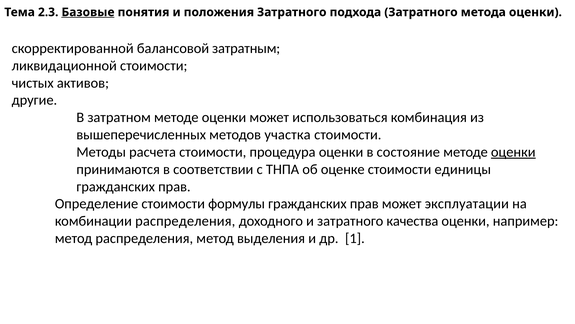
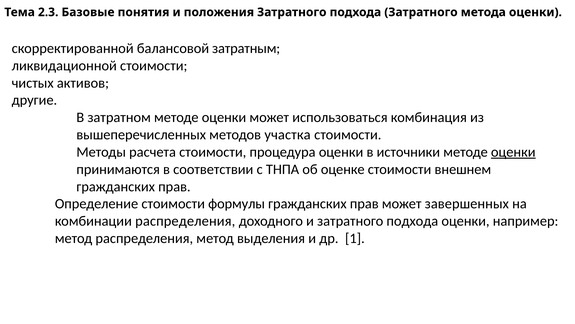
Базовые underline: present -> none (88, 12)
состояние: состояние -> источники (408, 152)
единицы: единицы -> внешнем (463, 169)
эксплуатации: эксплуатации -> завершенных (467, 204)
и затратного качества: качества -> подхода (412, 221)
